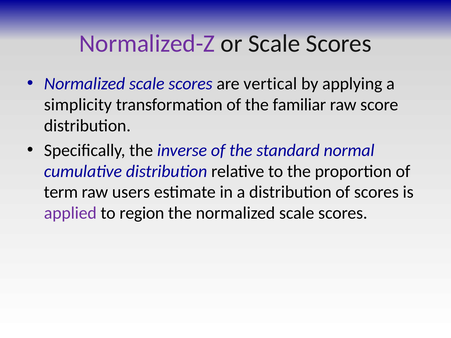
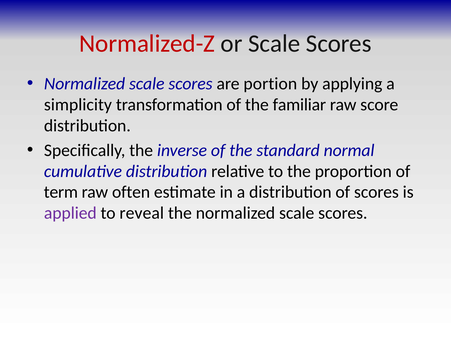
Normalized-Z colour: purple -> red (147, 43)
vertical: vertical -> portion (270, 84)
users: users -> often (131, 192)
region: region -> reveal (142, 213)
